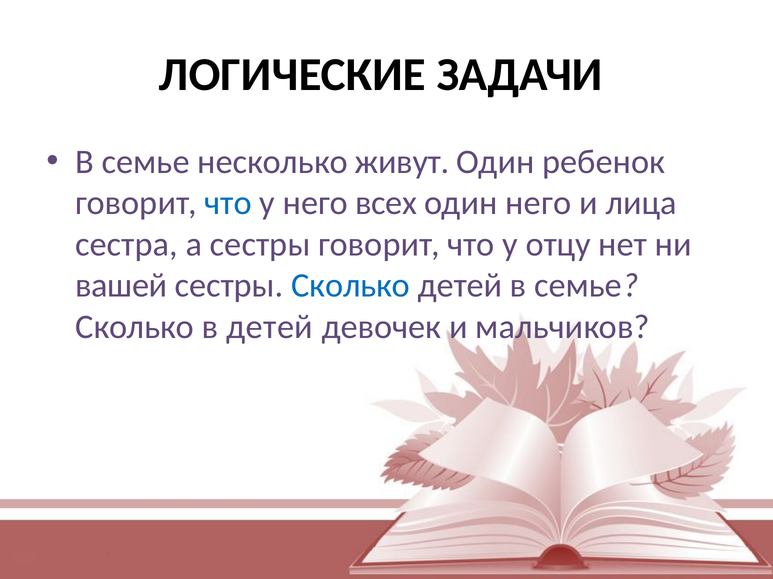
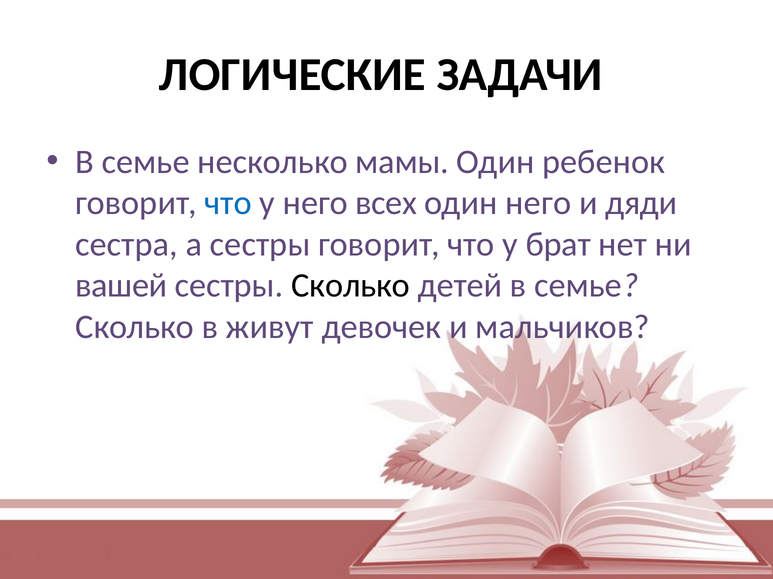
живут: живут -> мамы (402, 162)
лица: лица -> дяди (641, 203)
отцу: отцу -> брат (558, 245)
Сколько colour: blue -> black (351, 286)
в детей: детей -> живут (270, 327)
